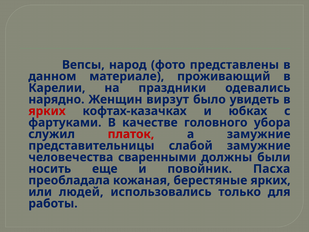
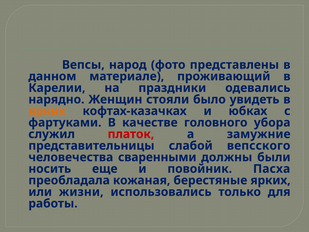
вирзут: вирзут -> стояли (168, 99)
ярких colour: red -> orange (47, 111)
слабой замужние: замужние -> вепсского (259, 146)
людей: людей -> жизни (81, 192)
